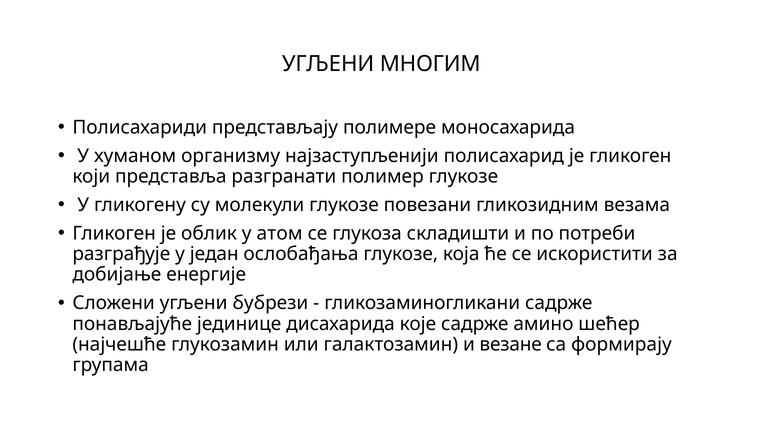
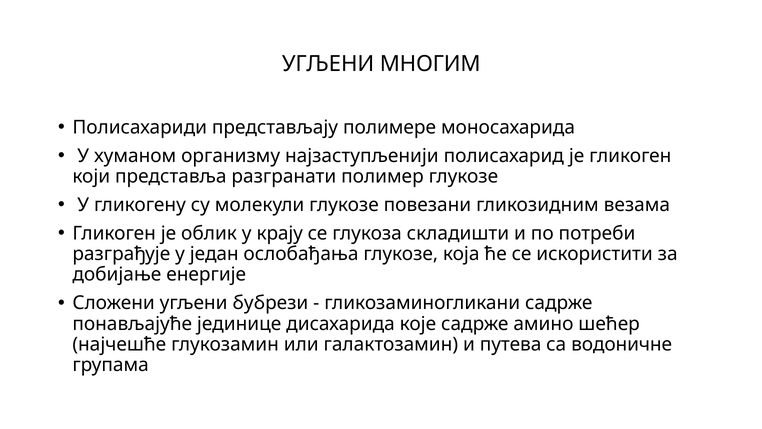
атом: атом -> крају (280, 233)
везане: везане -> путева (511, 344)
формирају: формирају -> водоничне (622, 344)
